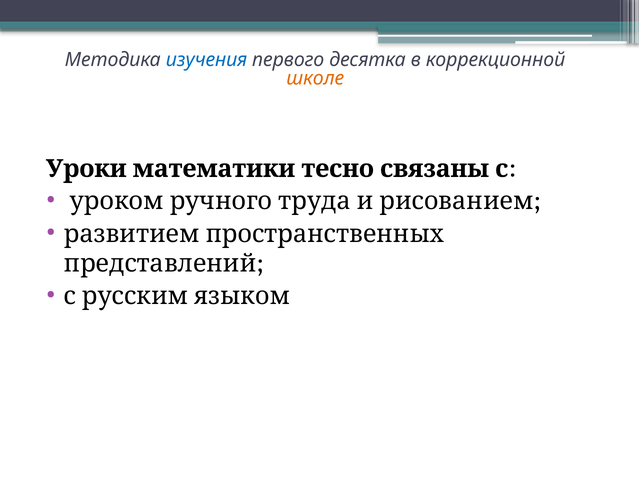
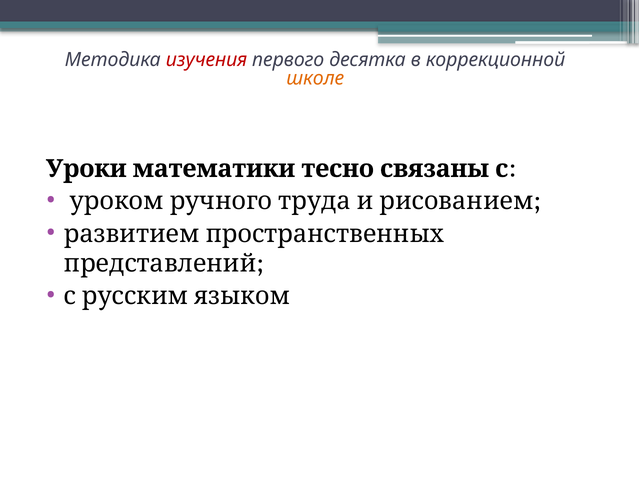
изучения colour: blue -> red (206, 60)
